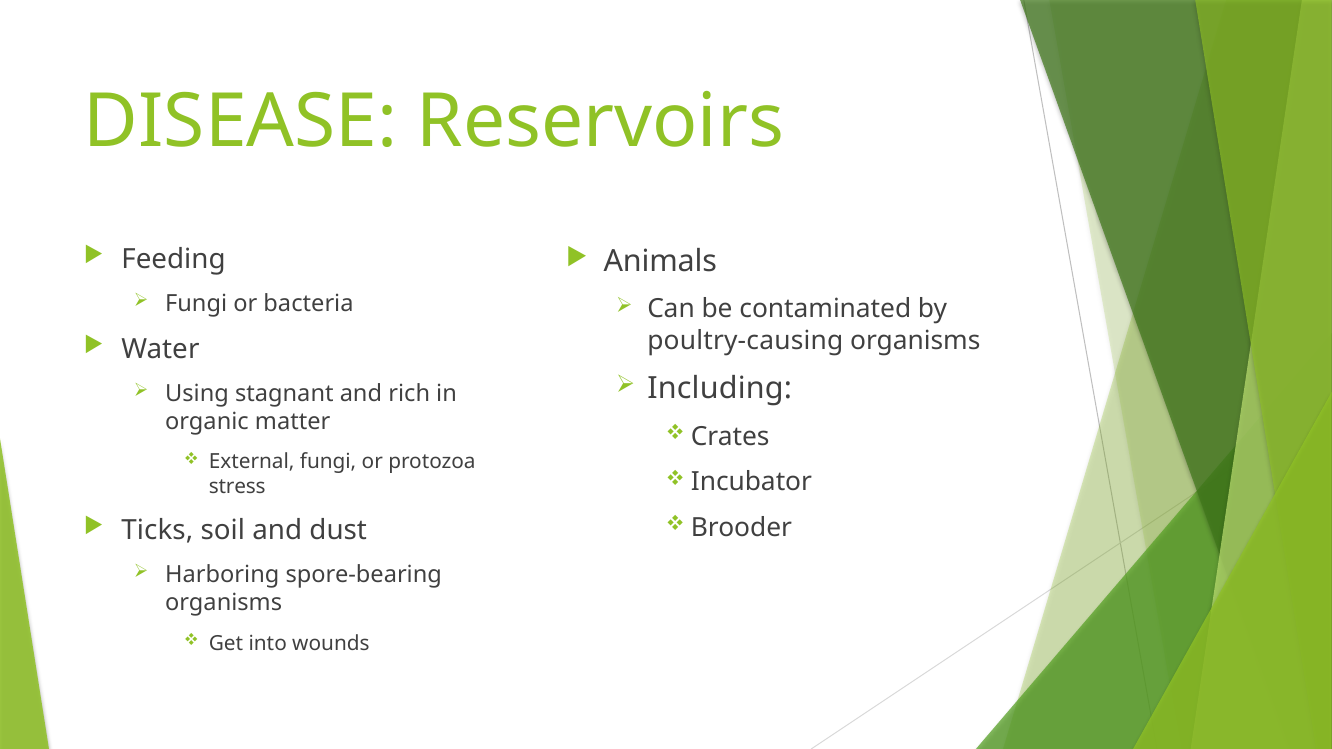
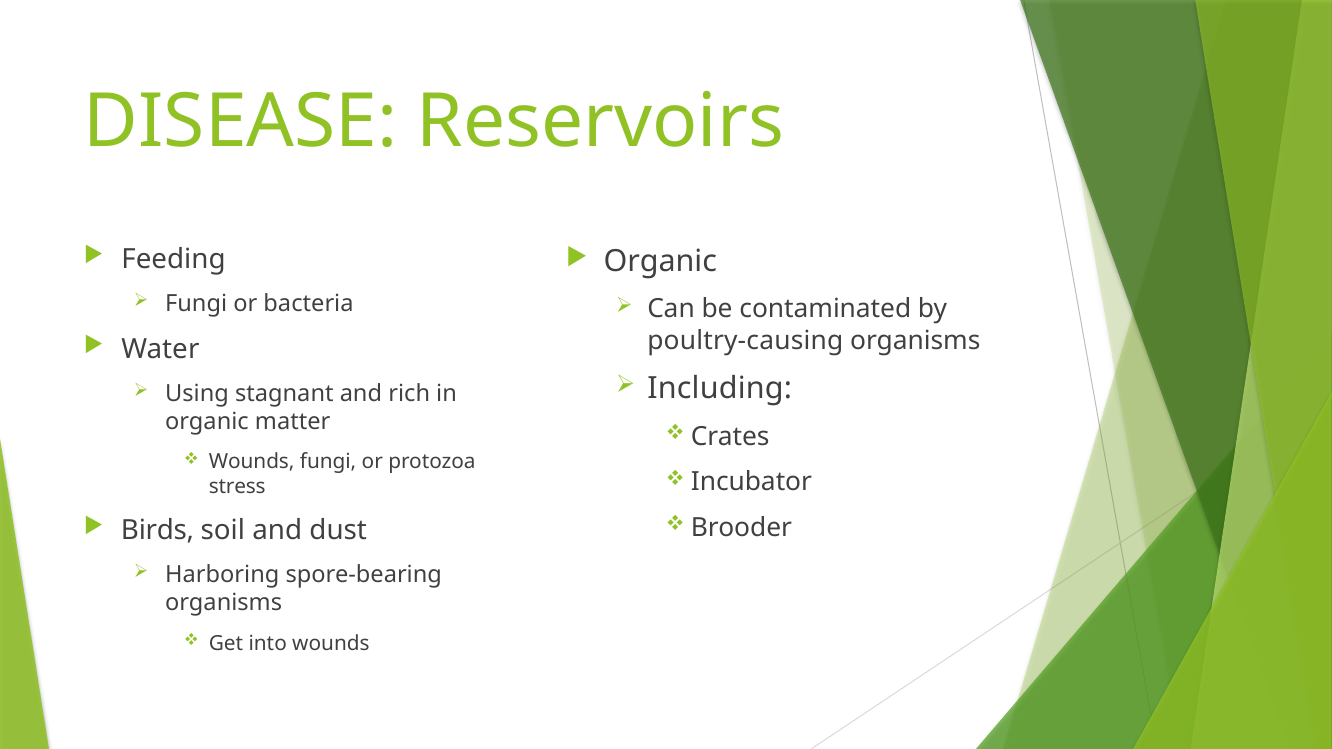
Animals: Animals -> Organic (660, 261)
External: External -> Wounds (252, 462)
Ticks: Ticks -> Birds (158, 531)
